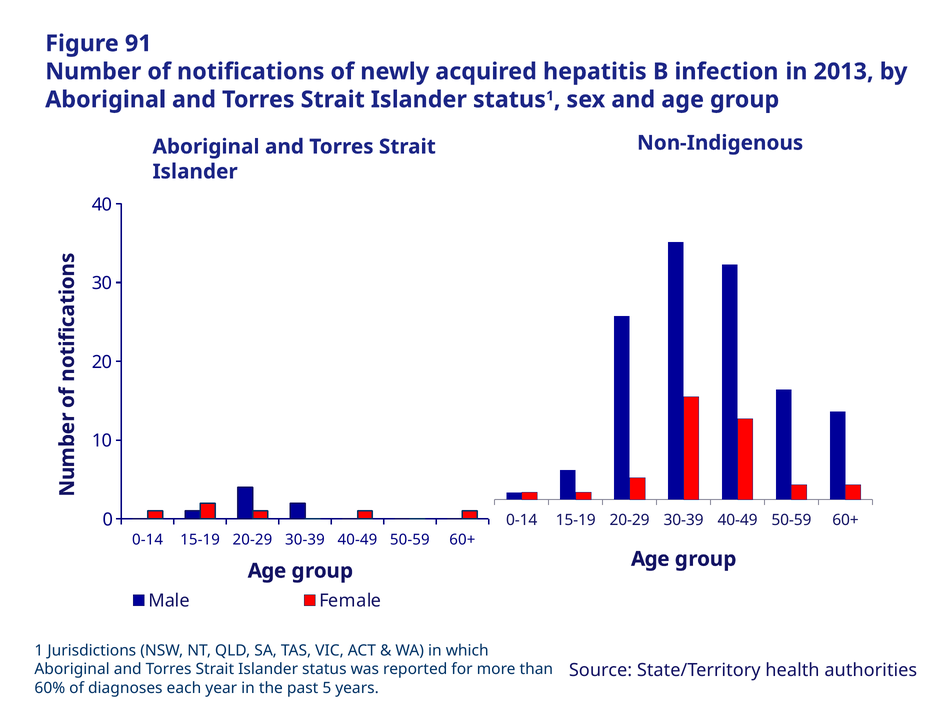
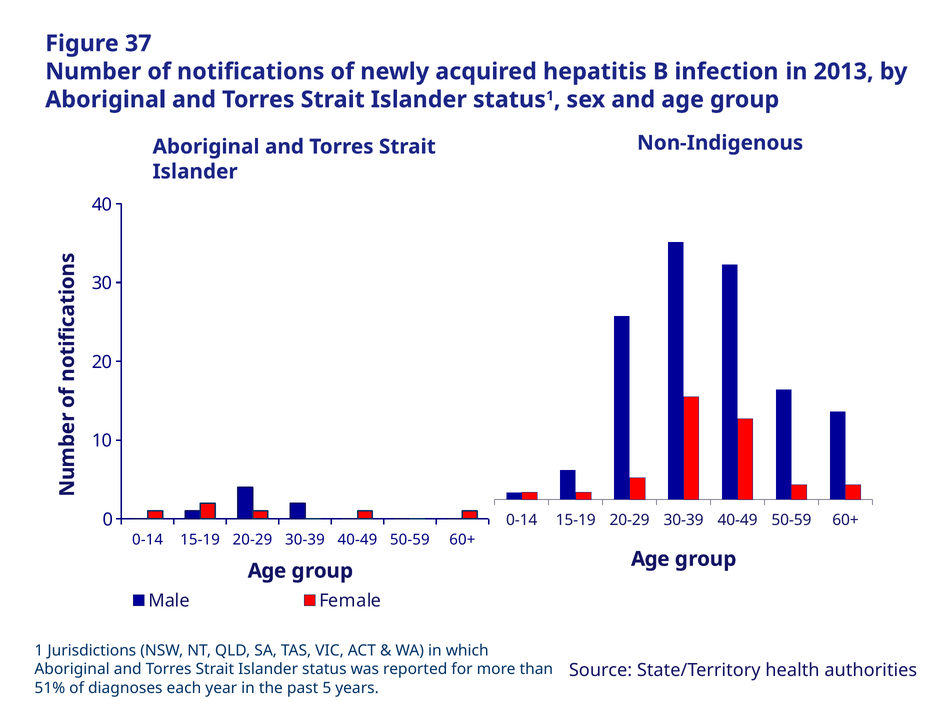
91: 91 -> 37 (138, 44)
60%: 60% -> 51% (50, 688)
